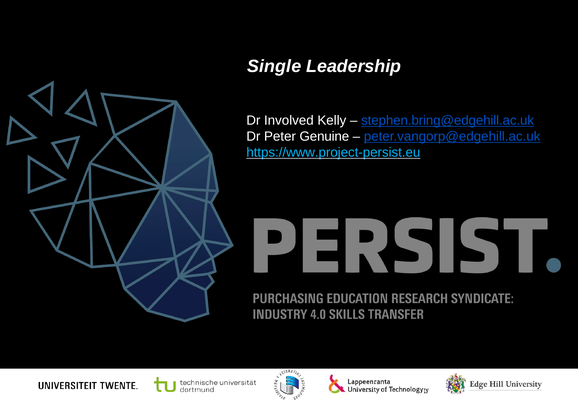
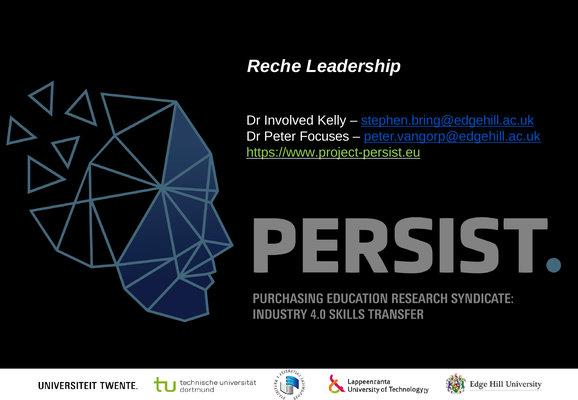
Single: Single -> Reche (274, 66)
Genuine: Genuine -> Focuses (324, 136)
https://www.project-persist.eu colour: light blue -> light green (333, 152)
